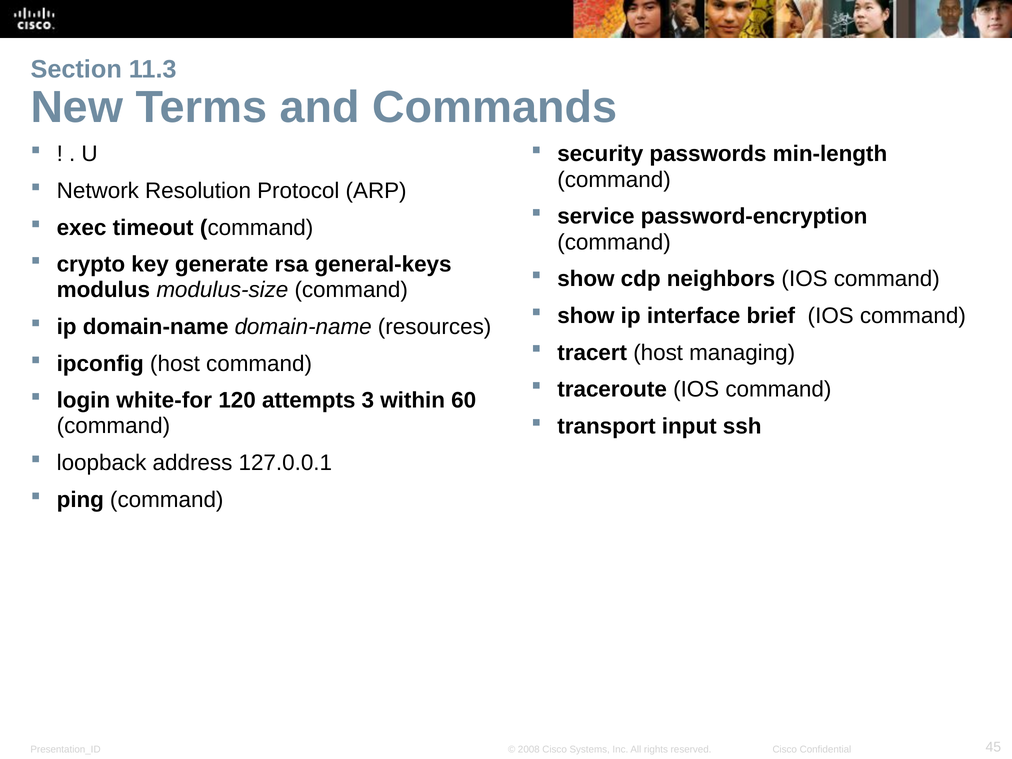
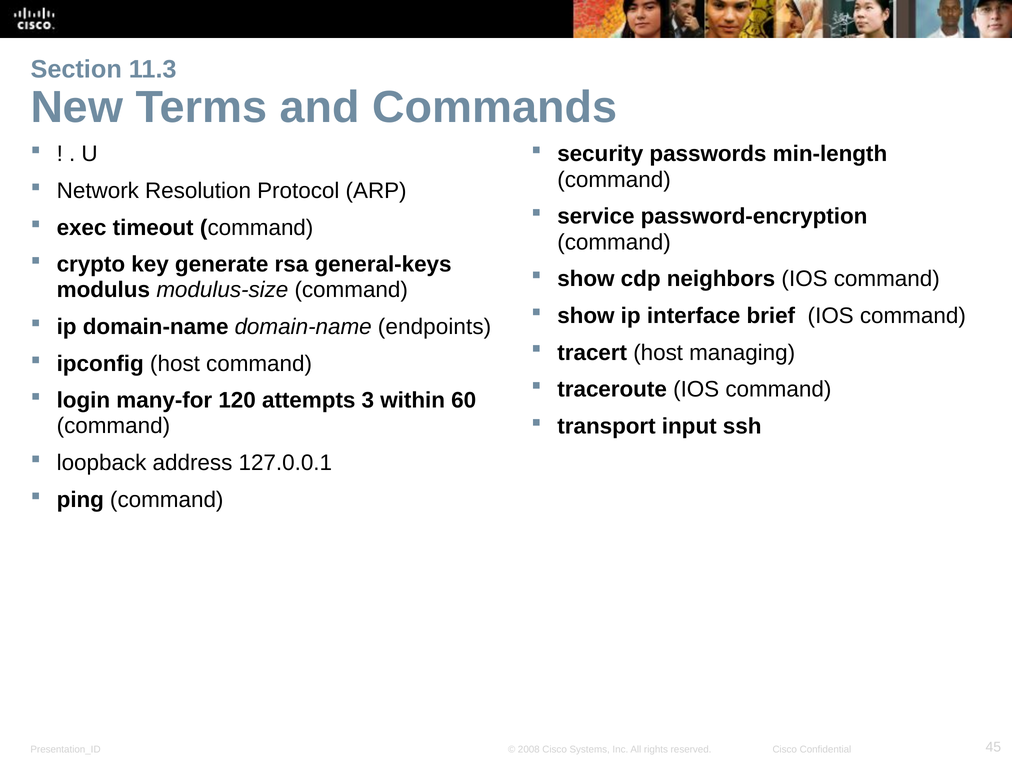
resources: resources -> endpoints (435, 327)
white-for: white-for -> many-for (164, 400)
